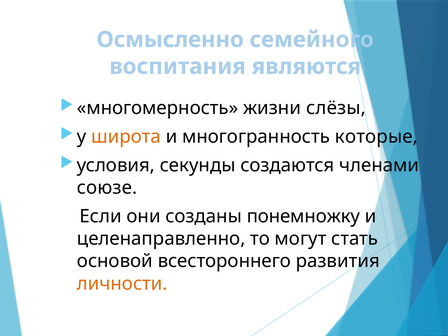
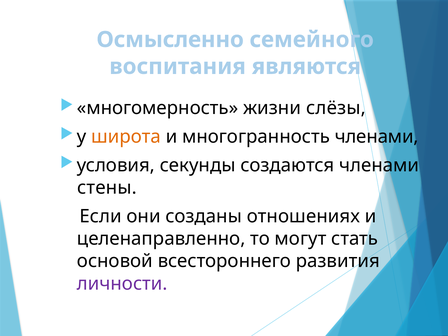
многогранность которые: которые -> членами (377, 137)
союзе: союзе -> стены (107, 188)
понемножку: понемножку -> отношениях (303, 216)
личности colour: orange -> purple (122, 284)
